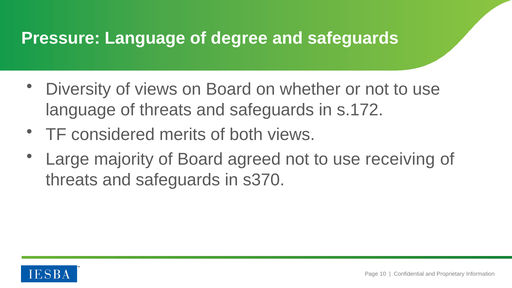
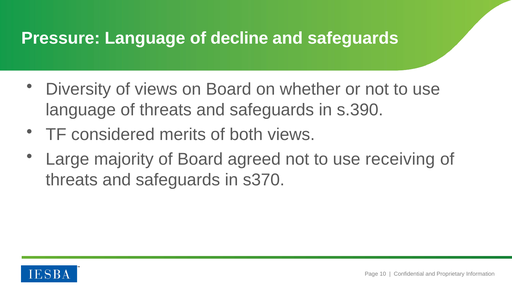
degree: degree -> decline (239, 38)
s.172: s.172 -> s.390 (360, 110)
